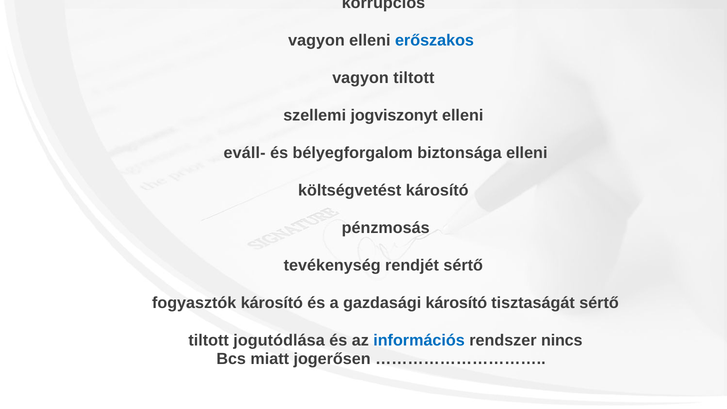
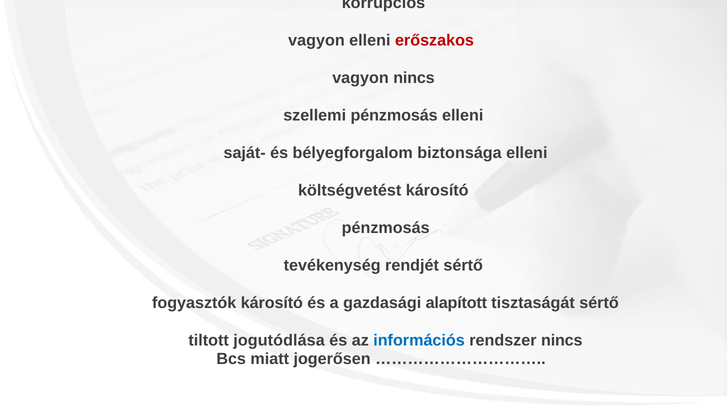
erőszakos colour: blue -> red (434, 40)
vagyon tiltott: tiltott -> nincs (414, 78)
szellemi jogviszonyt: jogviszonyt -> pénzmosás (394, 115)
eváll-: eváll- -> saját- (245, 153)
gazdasági károsító: károsító -> alapított (456, 303)
